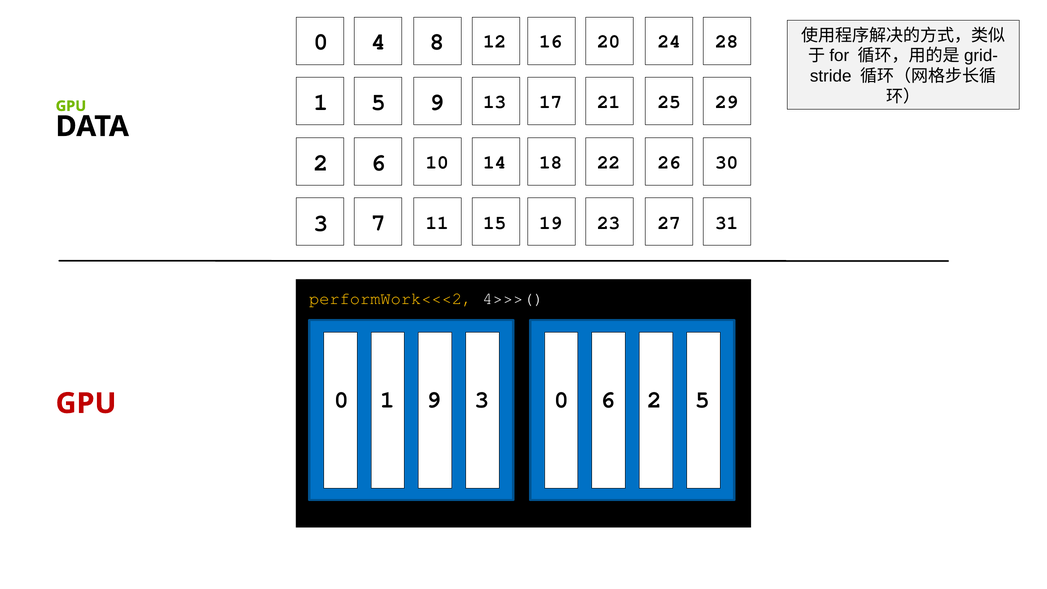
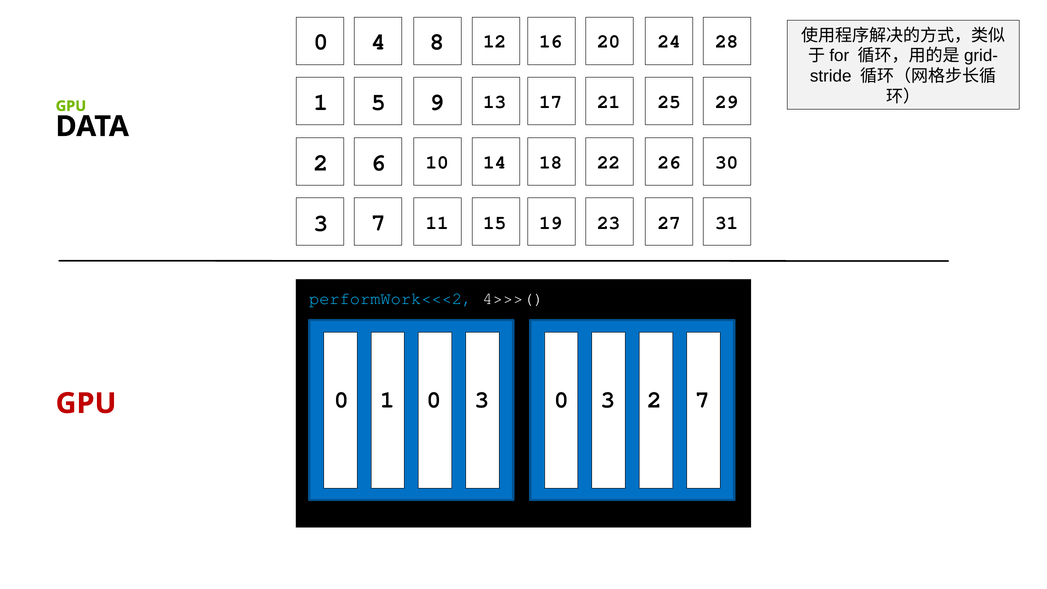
performWork<<<2 colour: yellow -> light blue (391, 299)
1 9: 9 -> 0 (434, 400)
3 0 6: 6 -> 3 (608, 400)
2 5: 5 -> 7 (703, 400)
